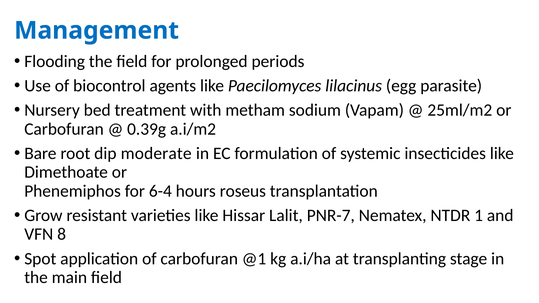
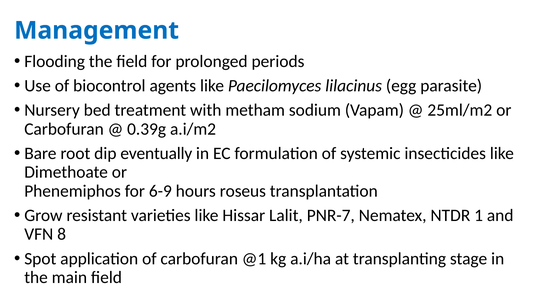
moderate: moderate -> eventually (156, 153)
6-4: 6-4 -> 6-9 (160, 191)
